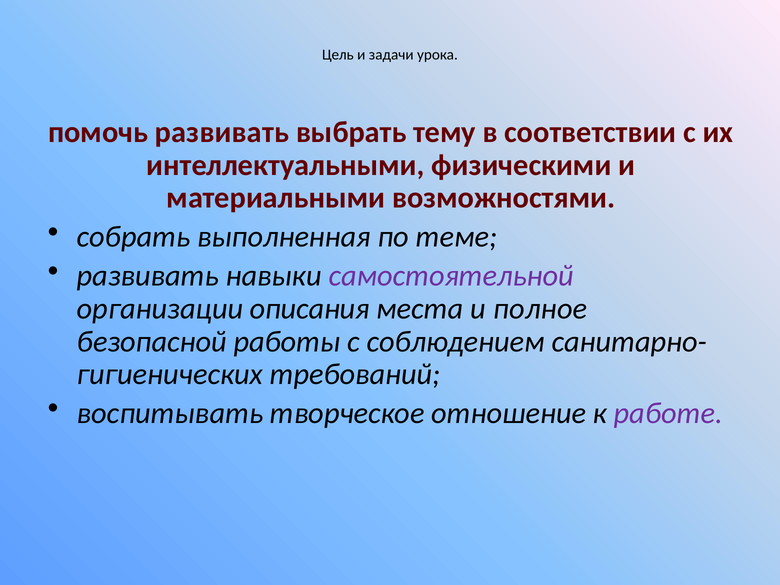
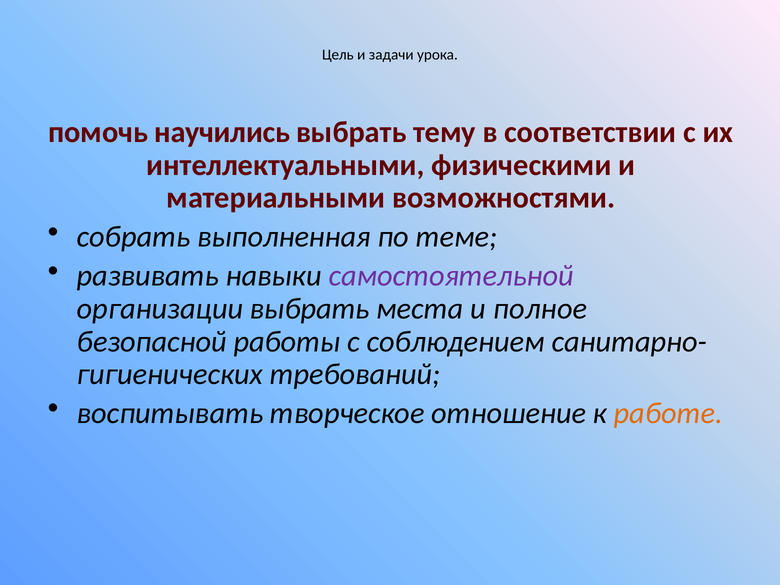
помочь развивать: развивать -> научились (222, 132)
организации описания: описания -> выбрать (310, 309)
работе colour: purple -> orange (668, 413)
